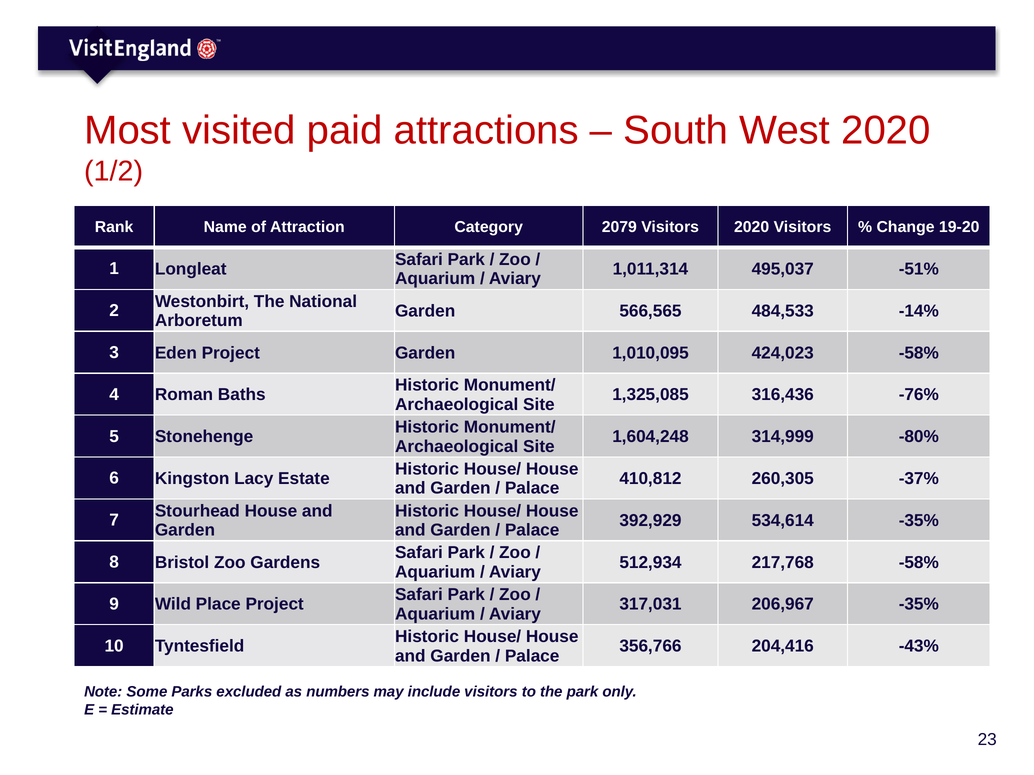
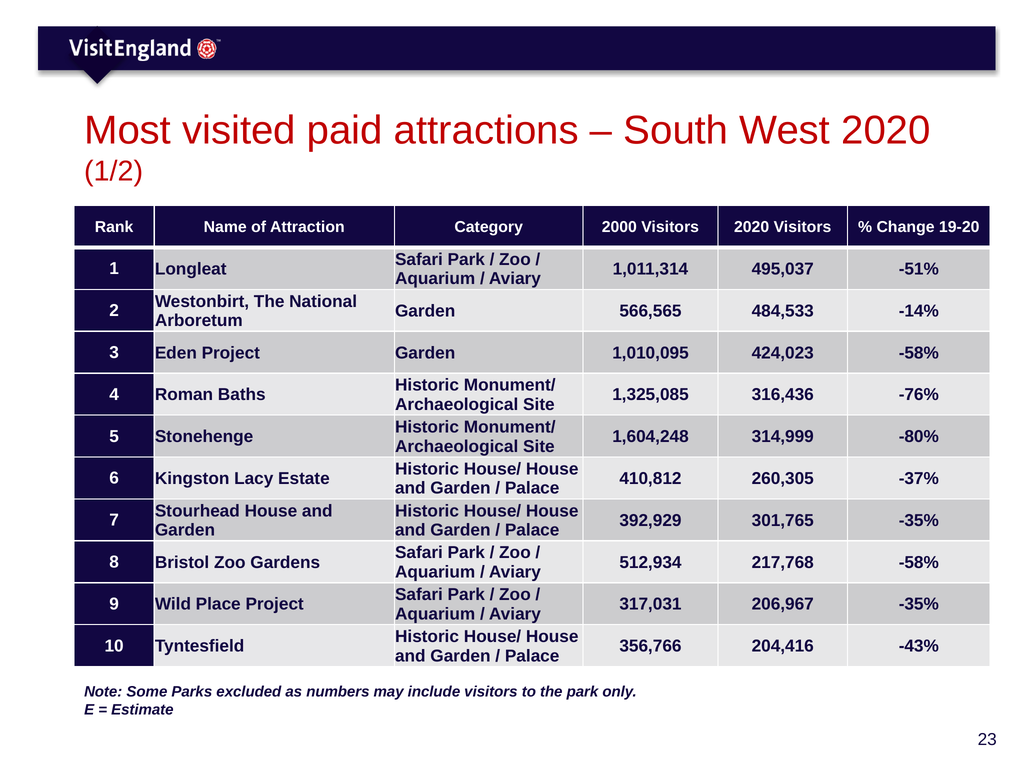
2079: 2079 -> 2000 (619, 227)
534,614: 534,614 -> 301,765 (783, 521)
